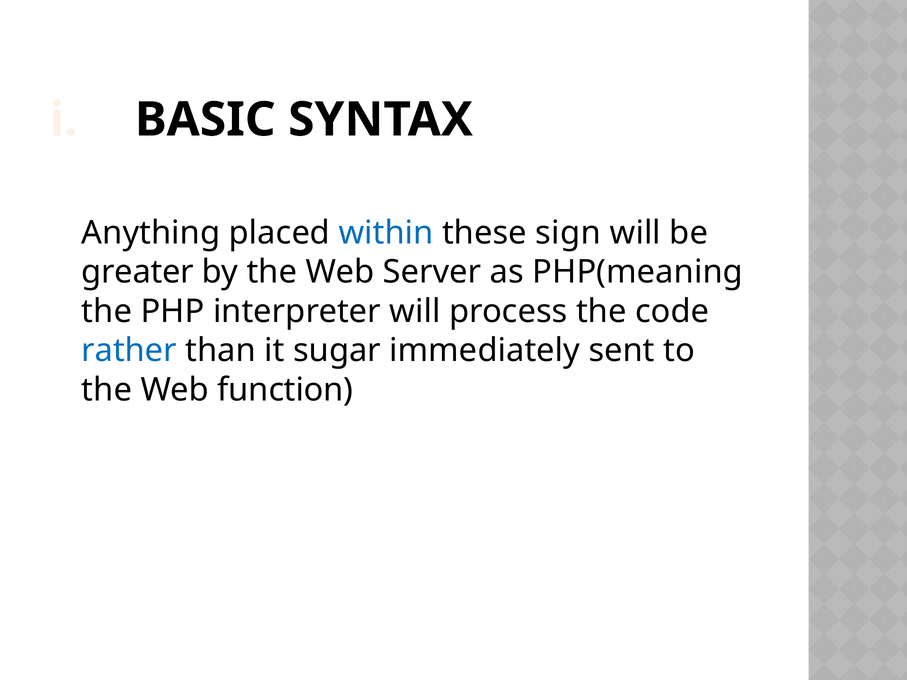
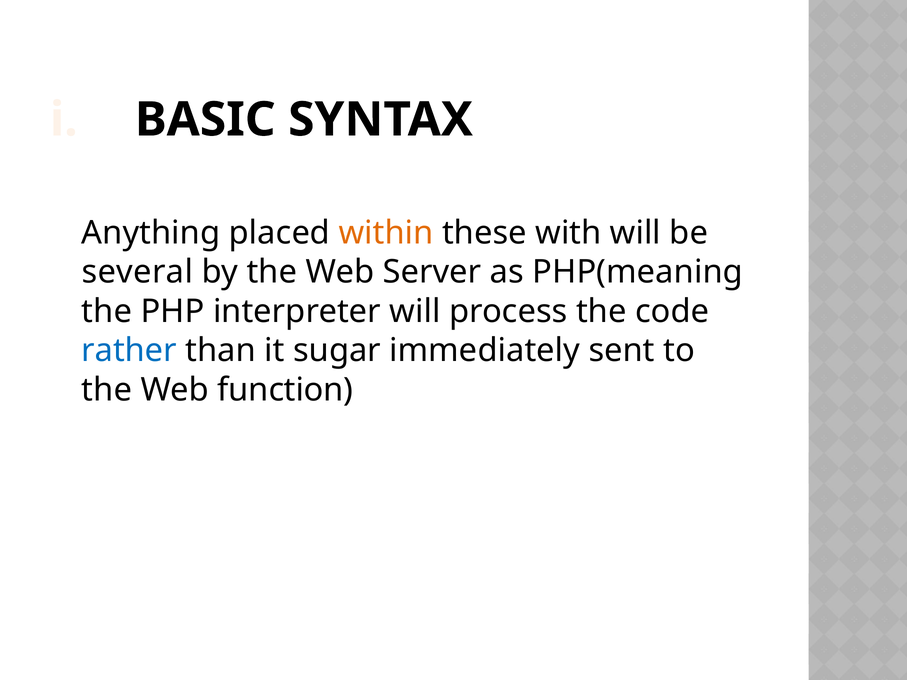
within colour: blue -> orange (386, 233)
sign: sign -> with (568, 233)
greater: greater -> several (137, 272)
